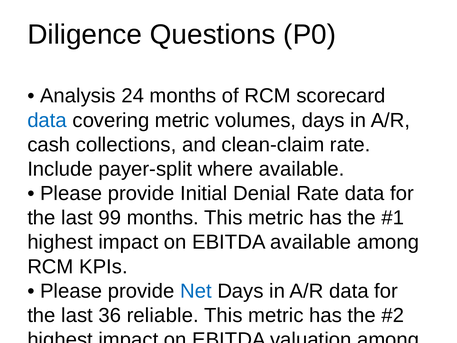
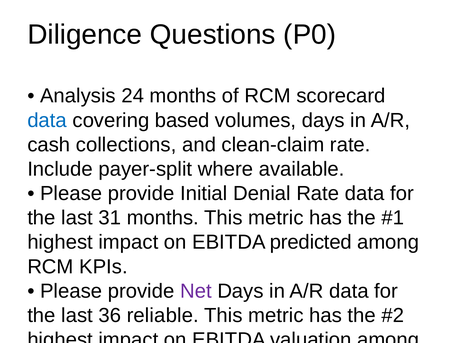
covering metric: metric -> based (182, 120)
99: 99 -> 31 (110, 218)
EBITDA available: available -> predicted (311, 242)
Net colour: blue -> purple (196, 291)
